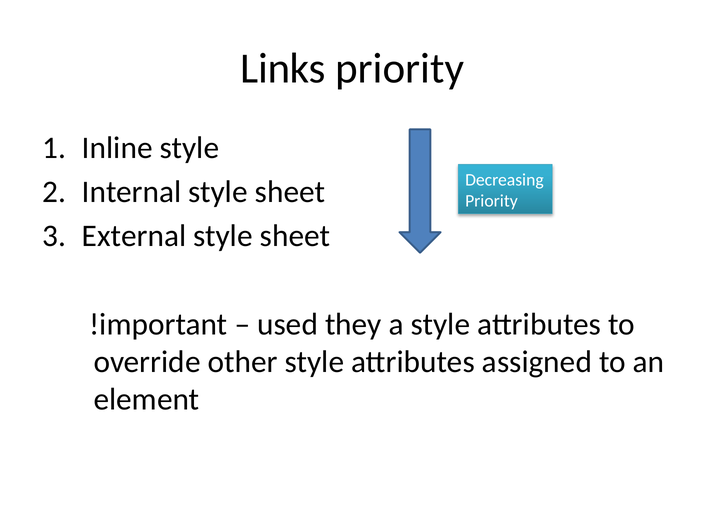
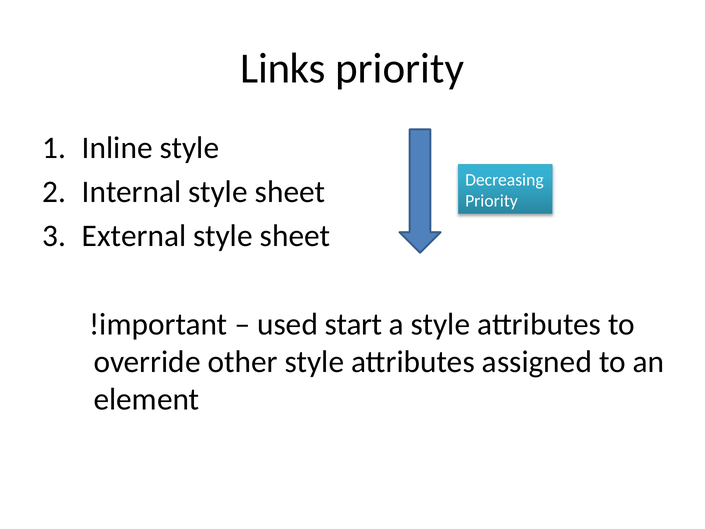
they: they -> start (353, 324)
